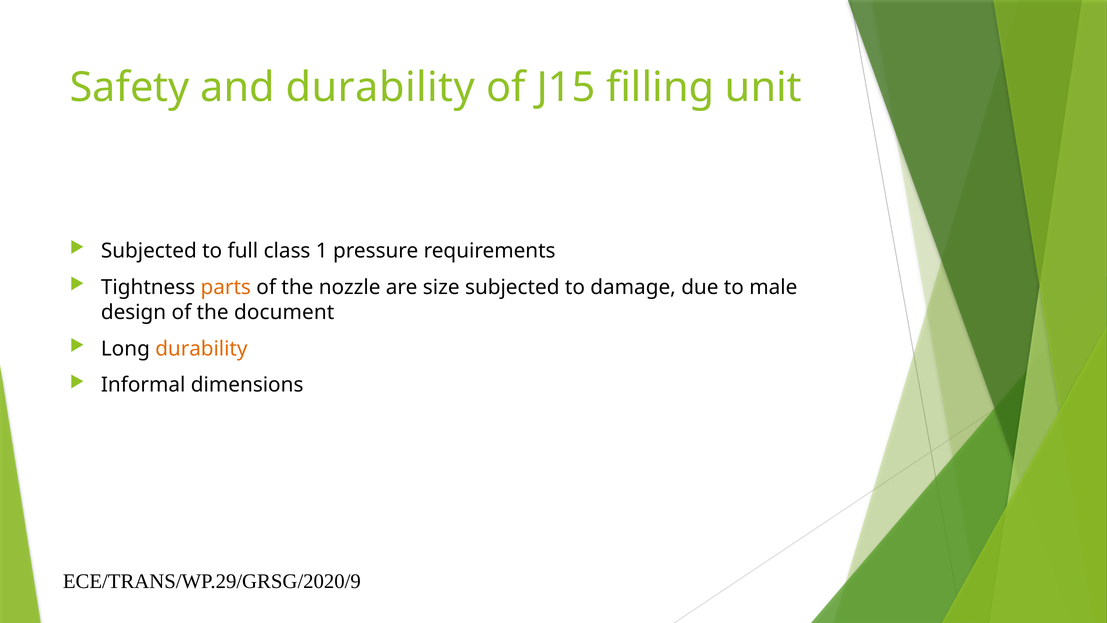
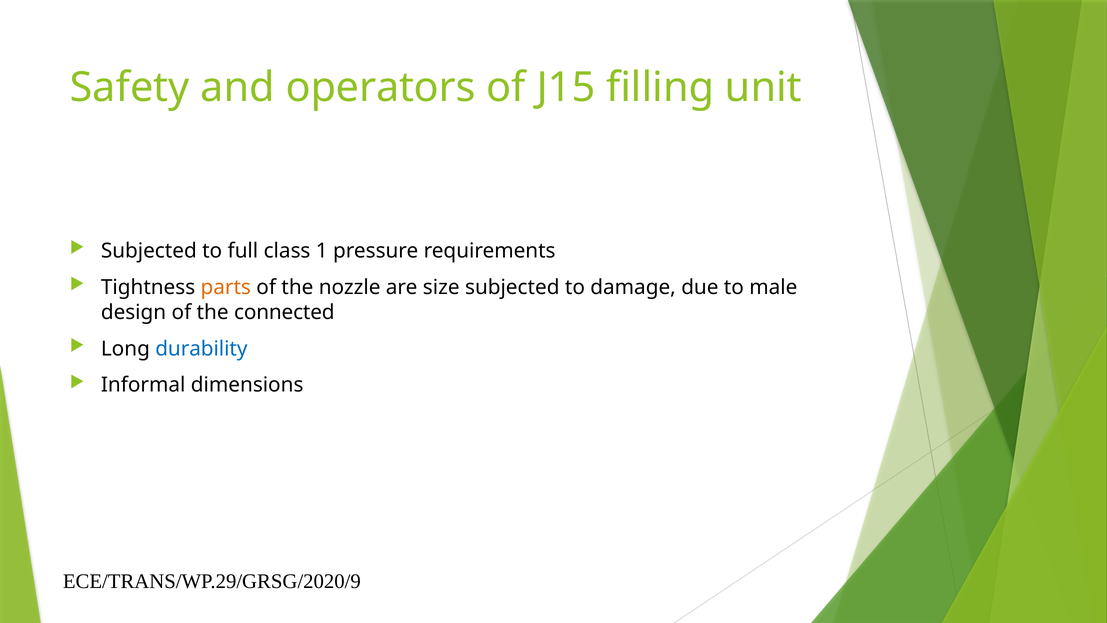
and durability: durability -> operators (381, 87)
document: document -> connected (284, 312)
durability colour: orange -> blue (201, 348)
